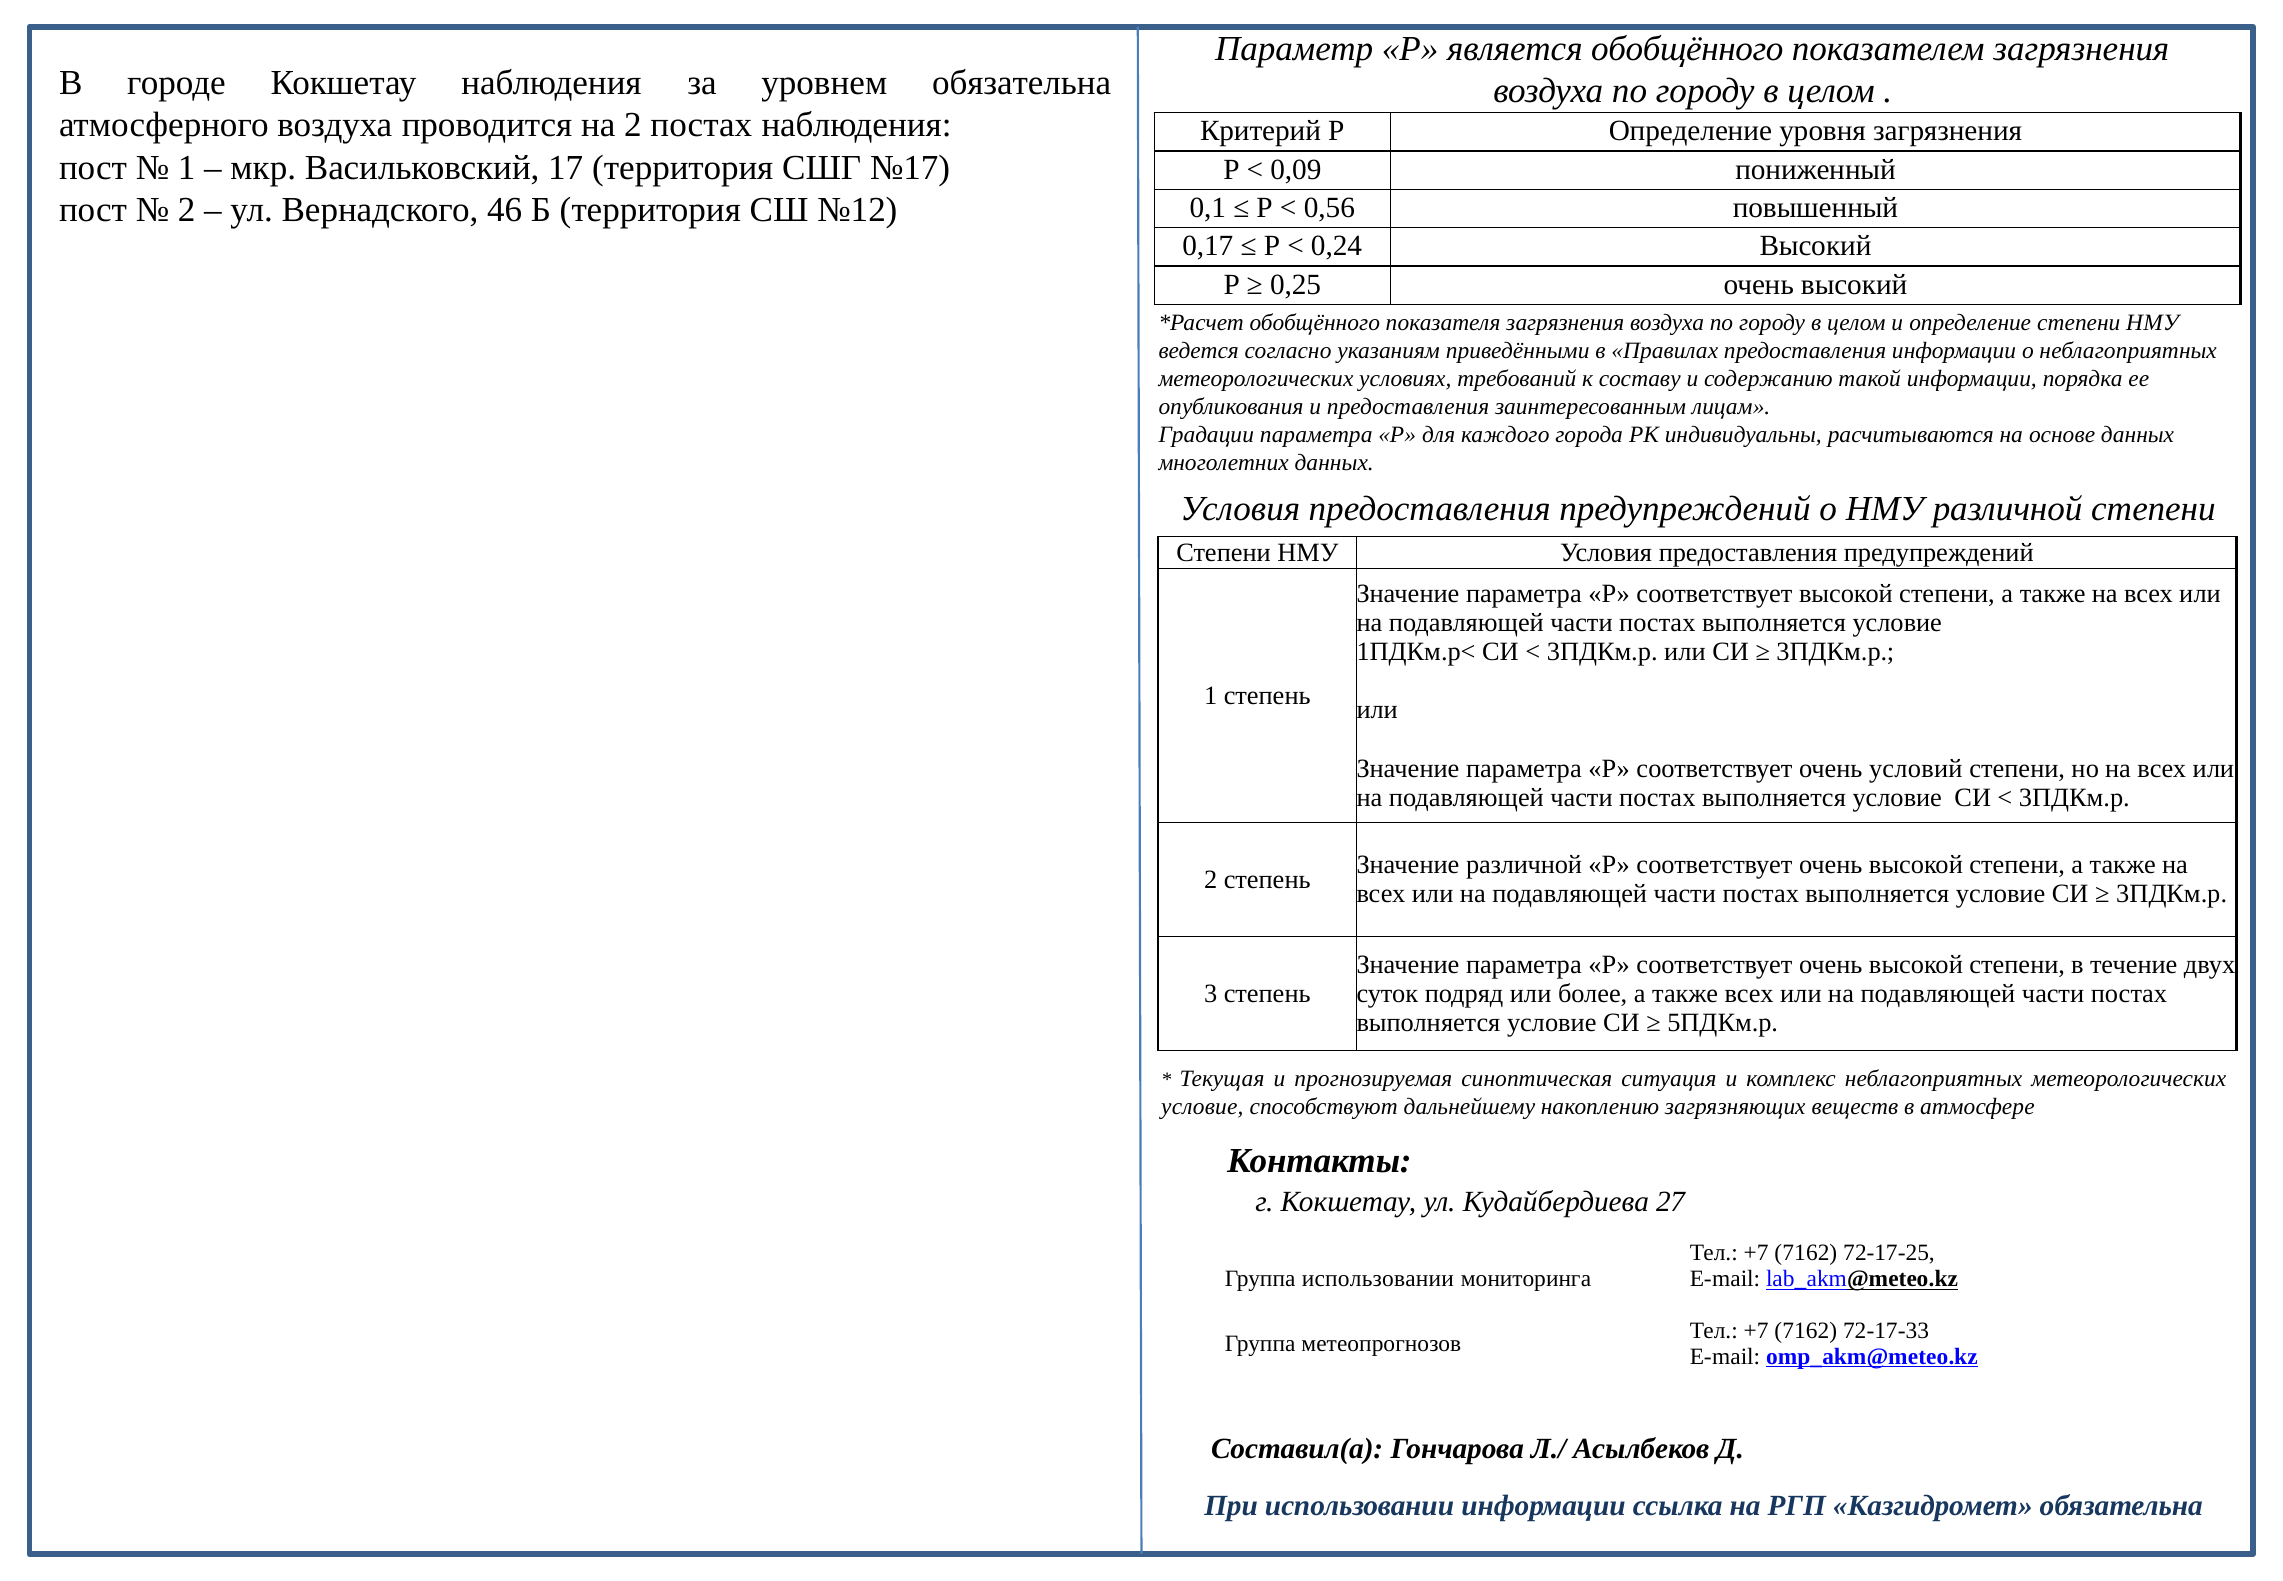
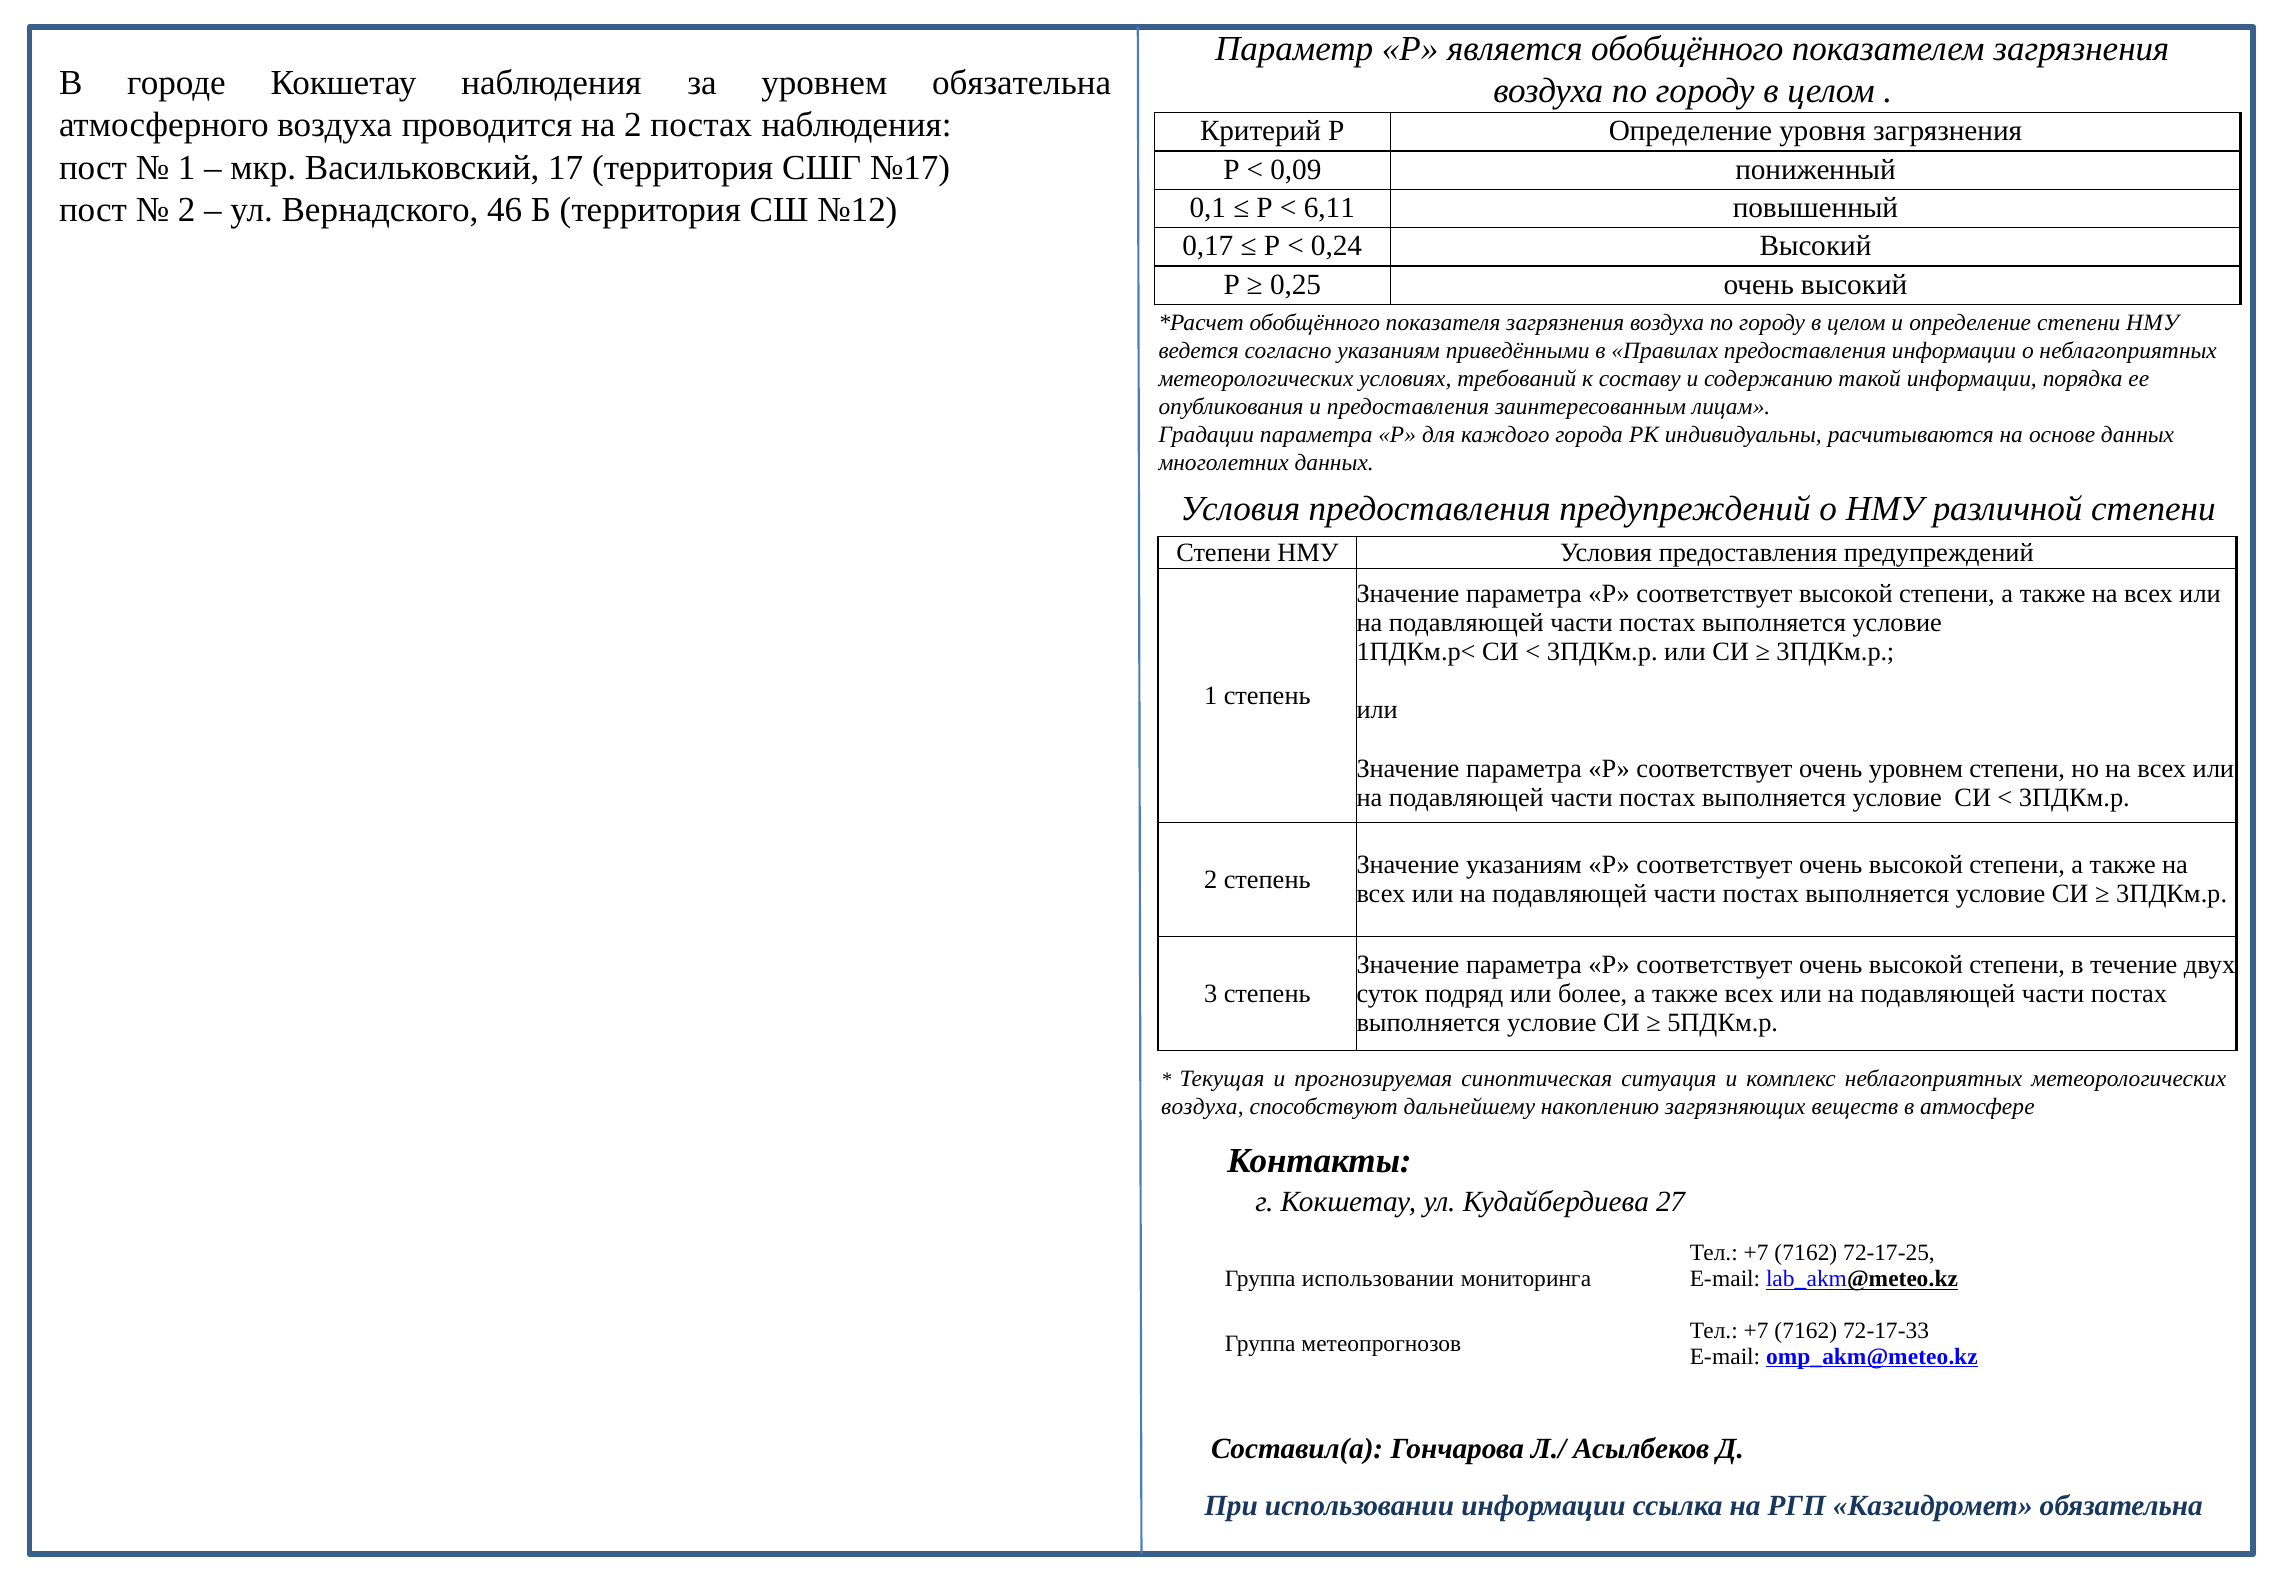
0,56: 0,56 -> 6,11 (1329, 208)
очень условий: условий -> уровнем (1916, 768)
Значение различной: различной -> указаниям (1524, 865)
условие: условие -> воздуха (1202, 1106)
